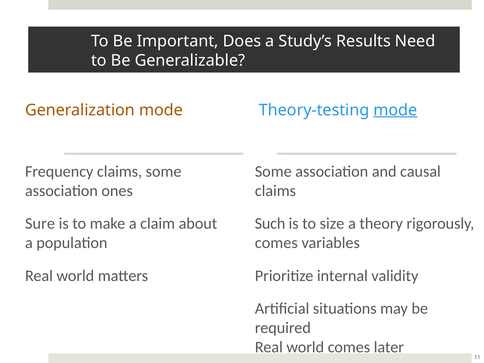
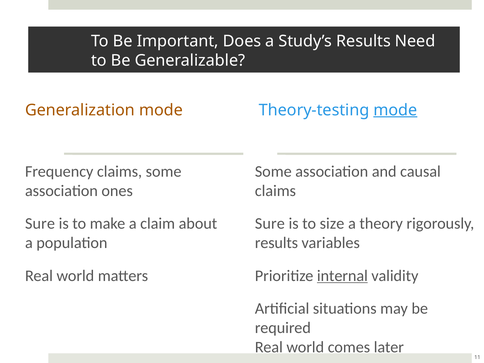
Such: Such -> Sure (270, 224)
comes: comes -> results (276, 243)
internal underline: none -> present (342, 276)
